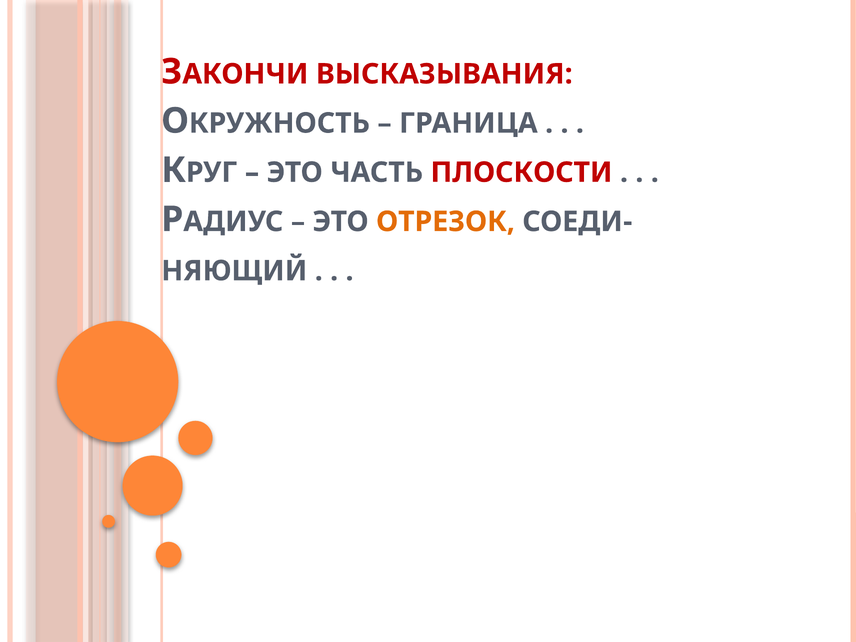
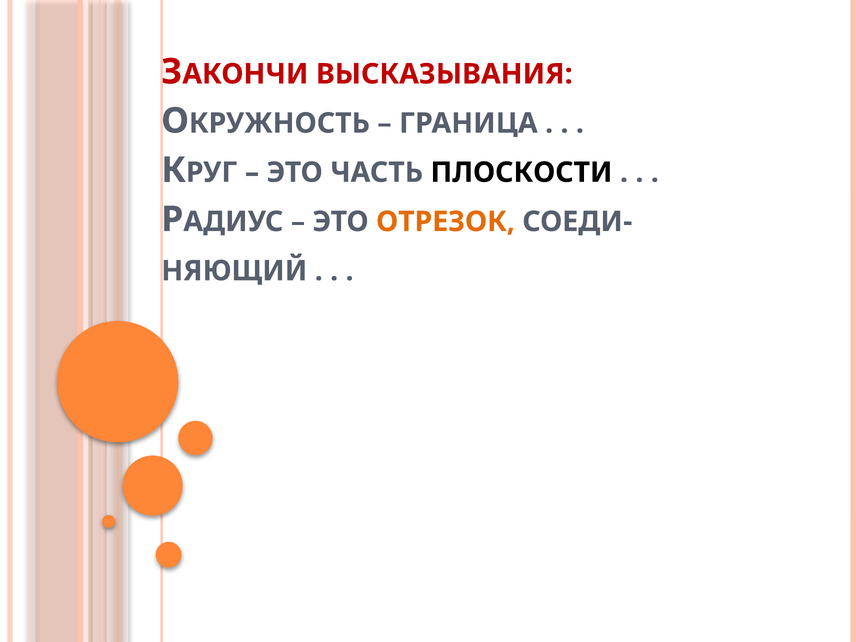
ПЛОСКОСТИ colour: red -> black (522, 172)
